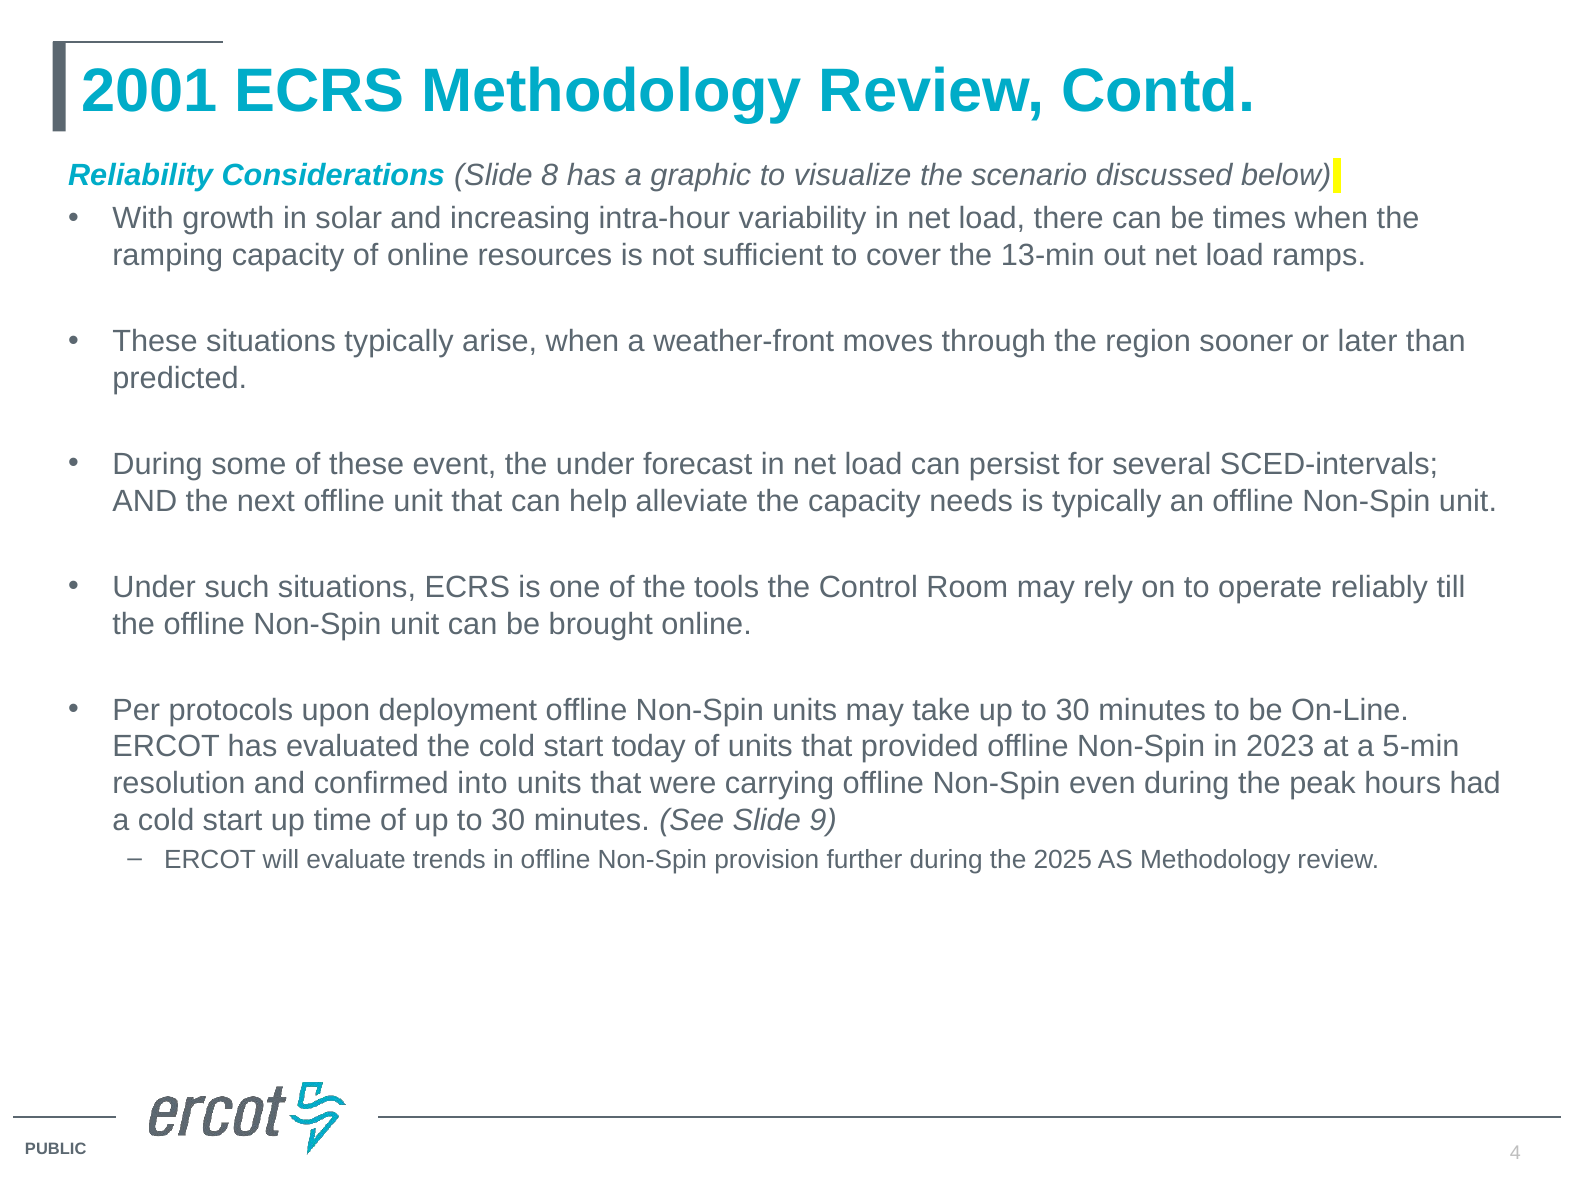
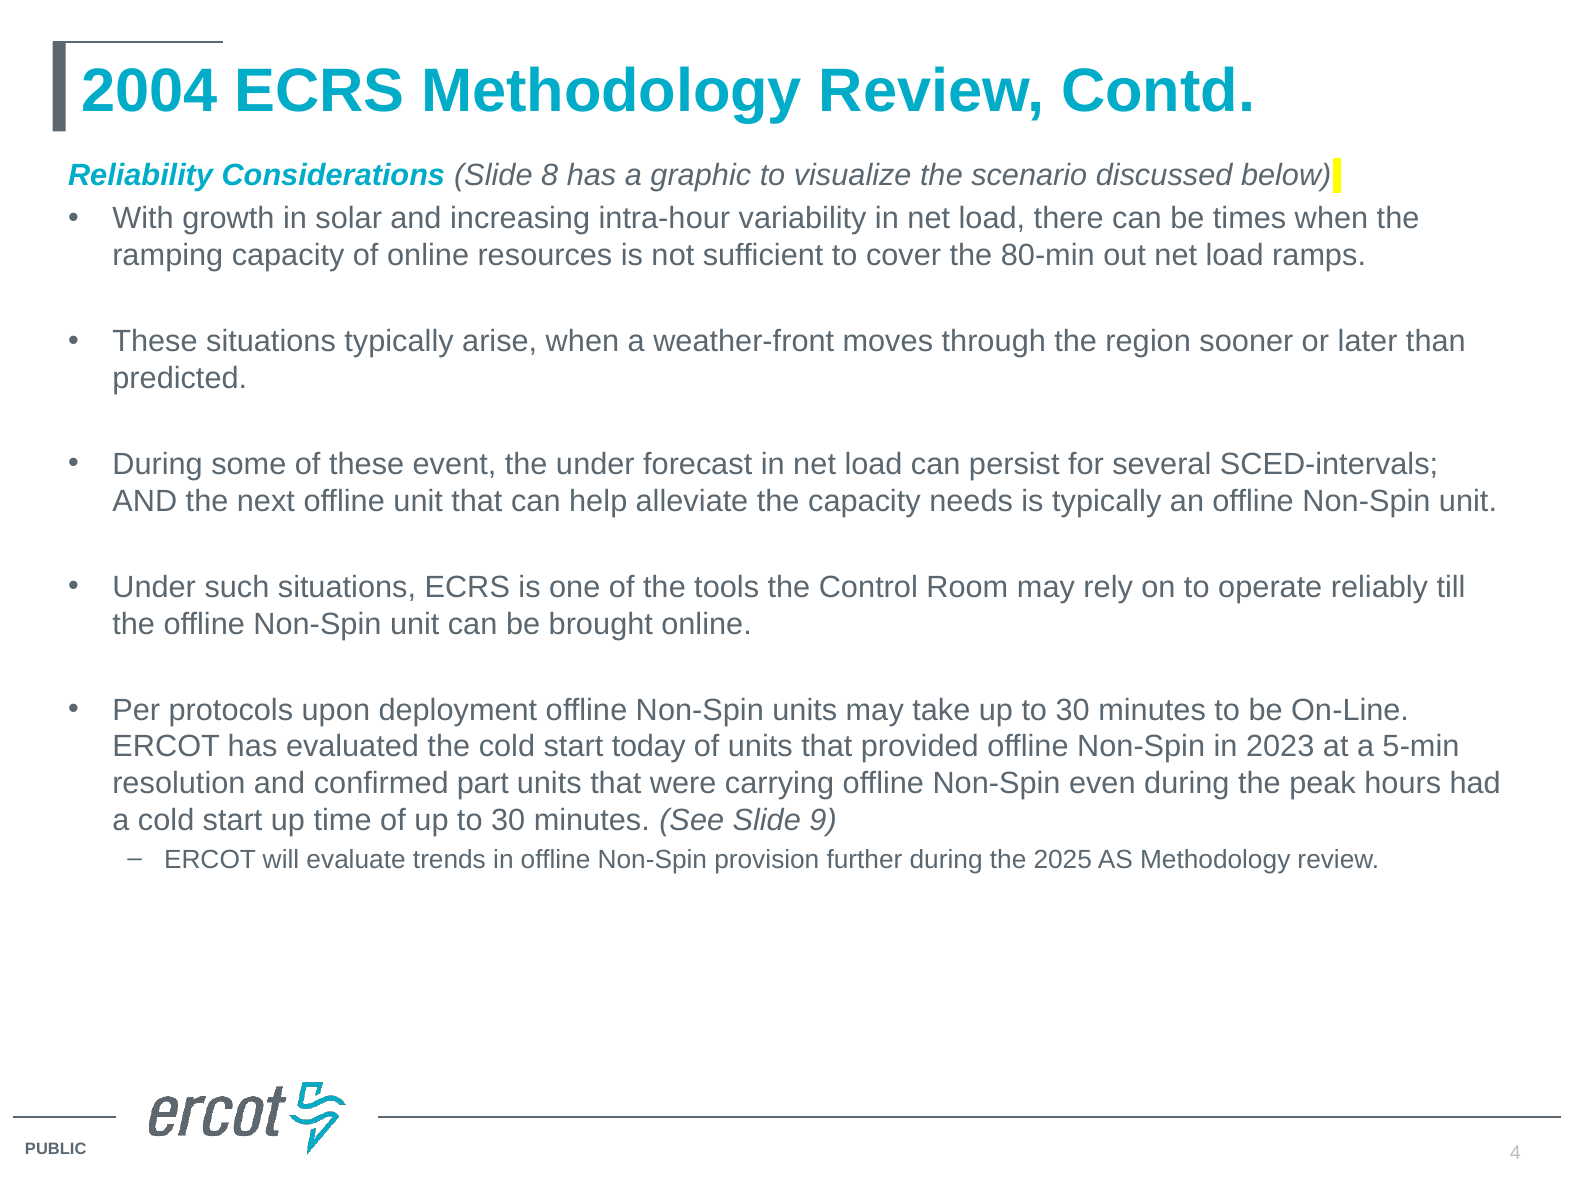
2001: 2001 -> 2004 (149, 91)
13-min: 13-min -> 80-min (1048, 256)
into: into -> part (483, 783)
